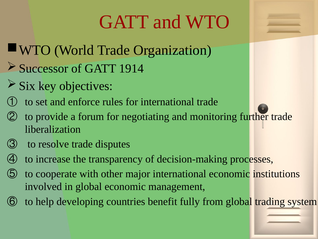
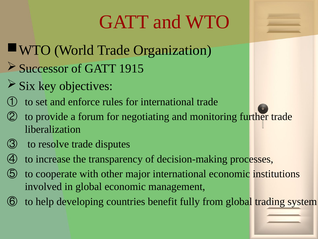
1914: 1914 -> 1915 (131, 68)
